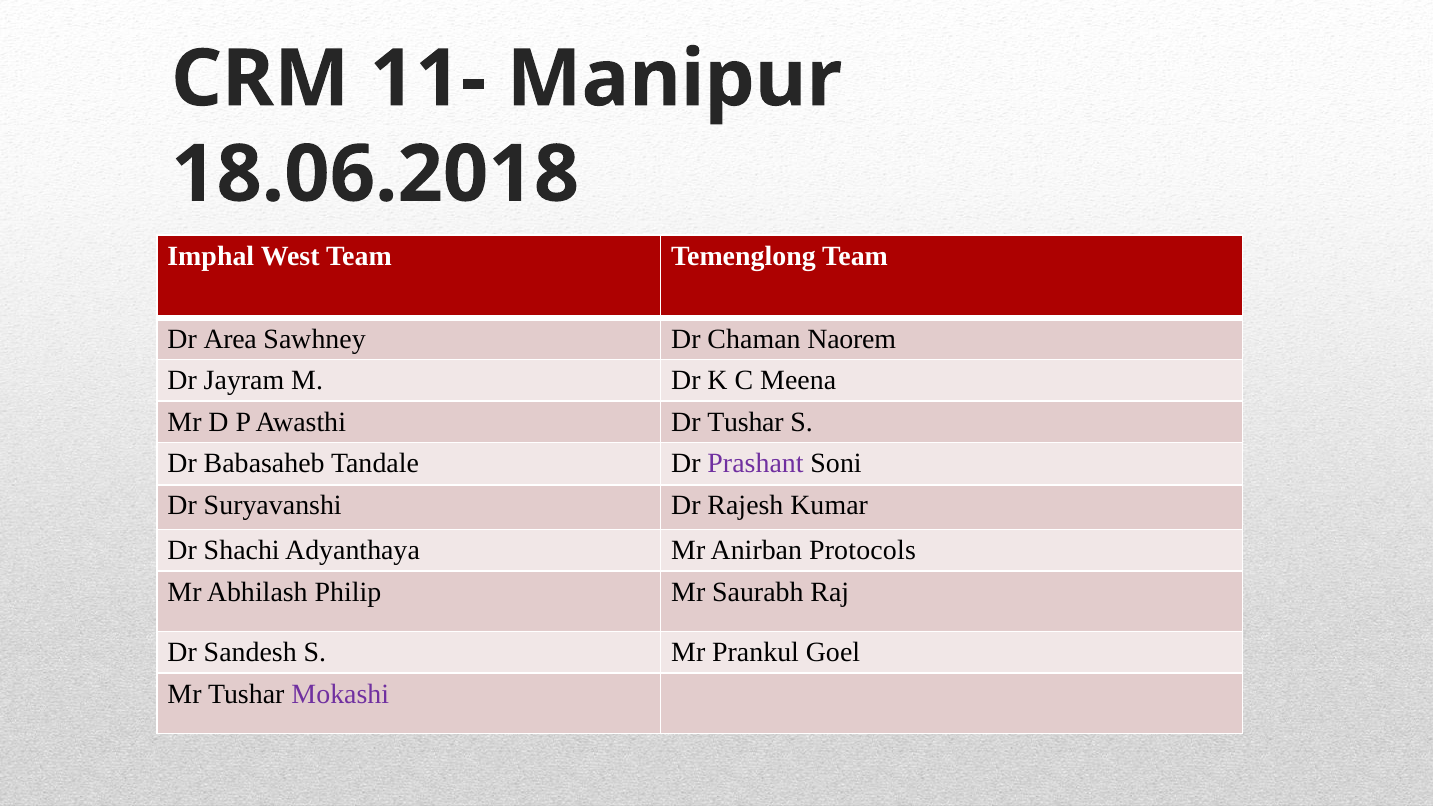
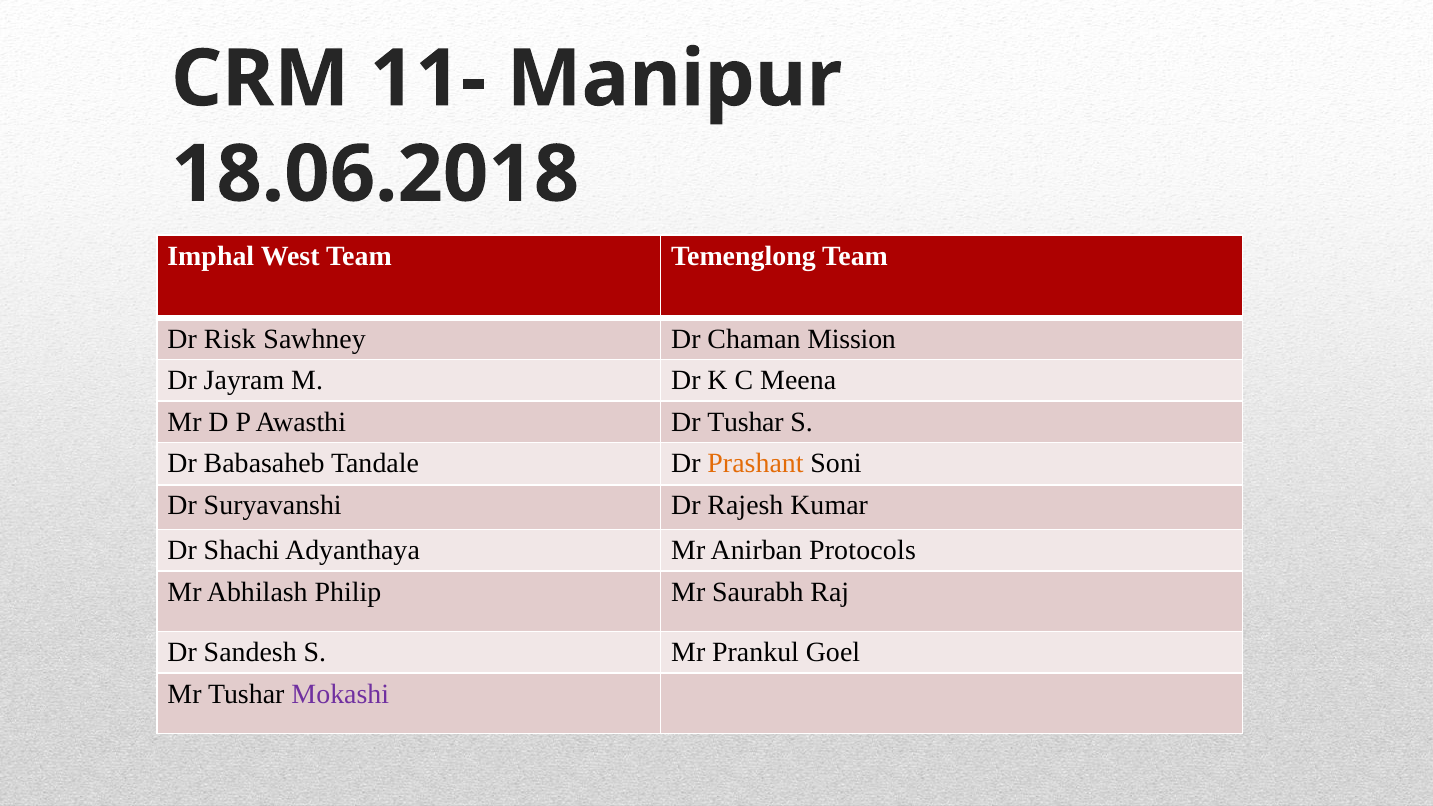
Area: Area -> Risk (230, 339)
Naorem: Naorem -> Mission (852, 339)
Prashant colour: purple -> orange (756, 464)
